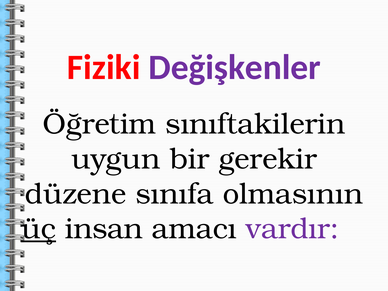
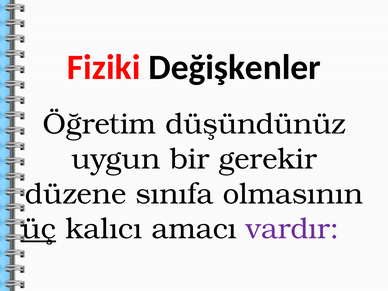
Değişkenler colour: purple -> black (235, 67)
sınıftakilerin: sınıftakilerin -> düşündünüz (256, 124)
insan: insan -> kalıcı (104, 229)
